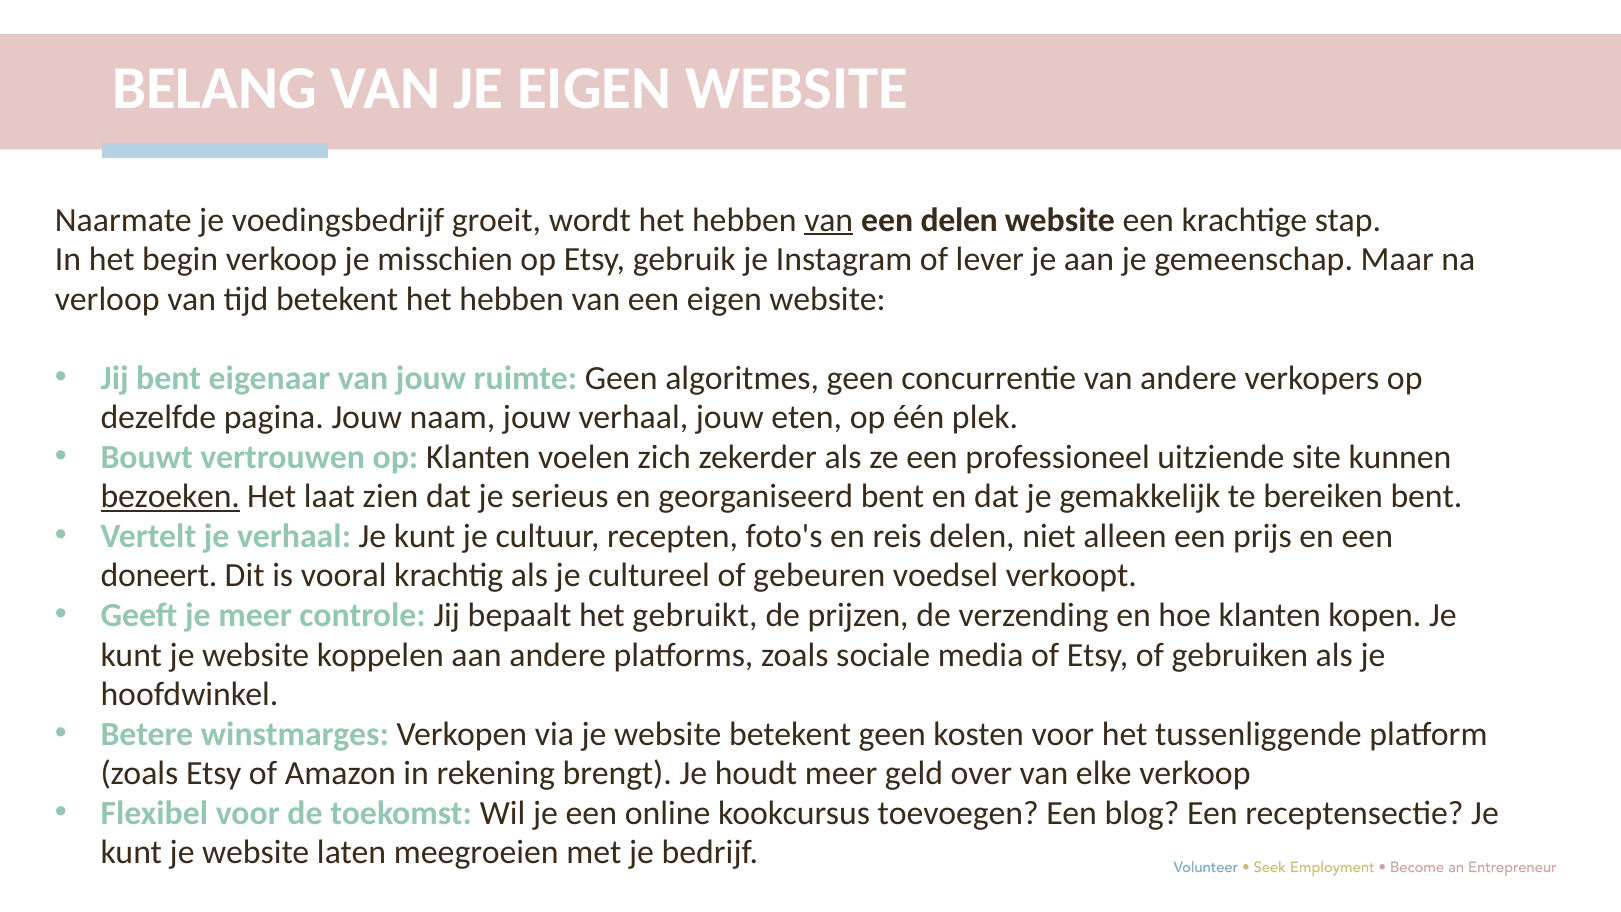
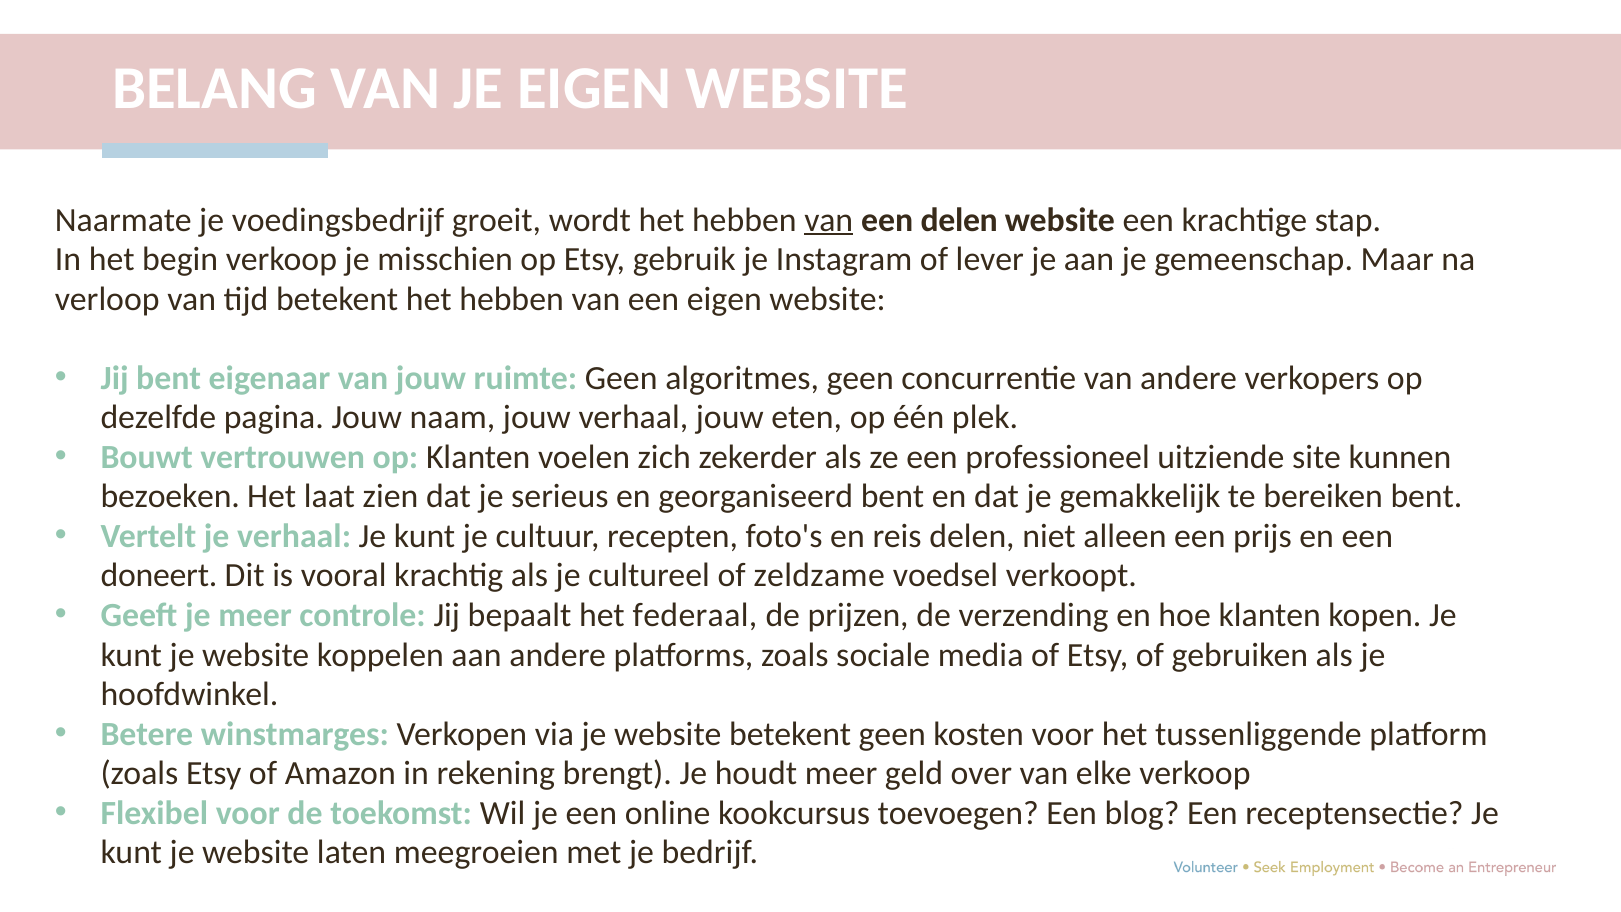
bezoeken underline: present -> none (170, 497)
gebeuren: gebeuren -> zeldzame (819, 576)
gebruikt: gebruikt -> federaal (695, 615)
